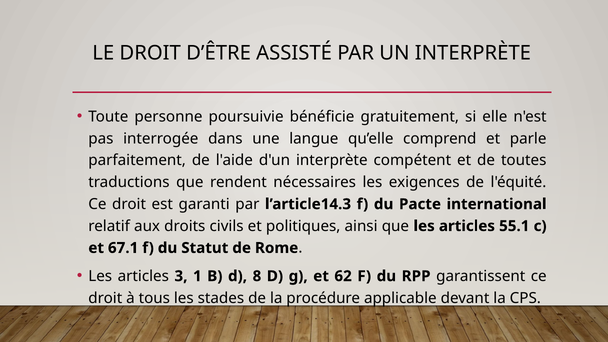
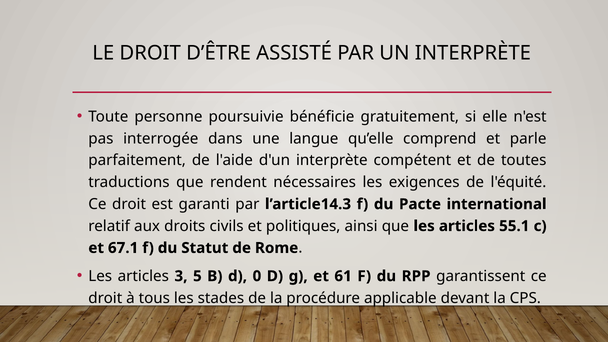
1: 1 -> 5 (197, 276)
8: 8 -> 0 (257, 276)
62: 62 -> 61 (343, 276)
